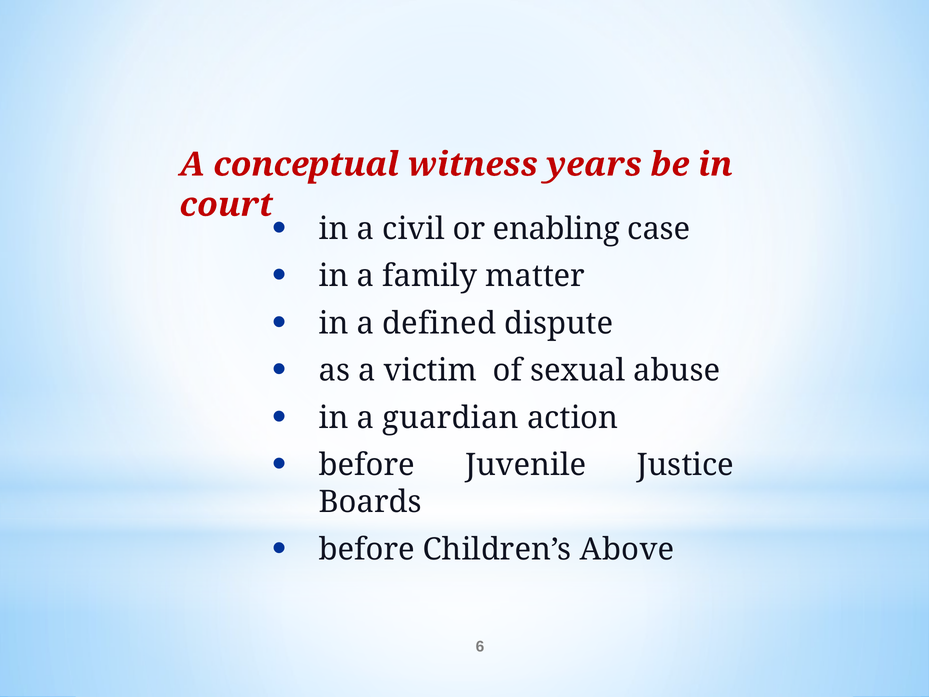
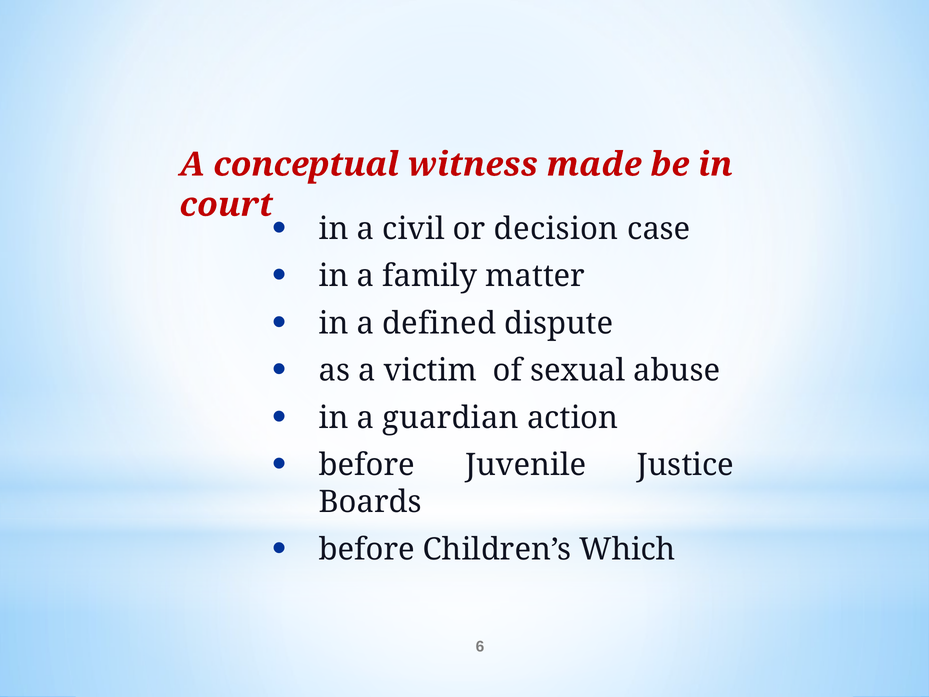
years: years -> made (594, 164)
enabling: enabling -> decision (556, 229)
Above: Above -> Which (627, 549)
